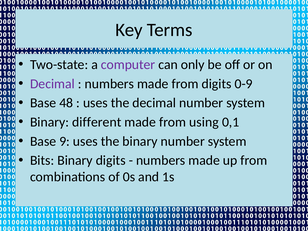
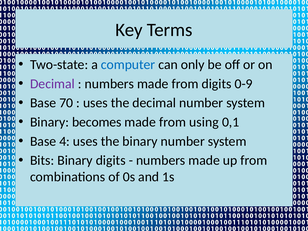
computer colour: purple -> blue (128, 65)
48: 48 -> 70 (66, 103)
different: different -> becomes (97, 122)
9: 9 -> 4 (65, 141)
